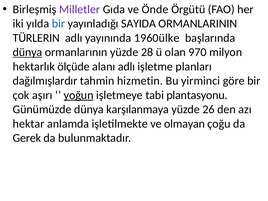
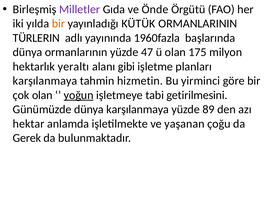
bir colour: blue -> orange (58, 24)
SAYIDA: SAYIDA -> KÜTÜK (138, 24)
1960ülke: 1960ülke -> 1960fazla (157, 38)
dünya underline: present -> none (28, 52)
28: 28 -> 47 (147, 52)
970: 970 -> 175 (198, 52)
ölçüde: ölçüde -> yeraltı (73, 67)
alanı adlı: adlı -> gibi (126, 67)
dağılmışlardır: dağılmışlardır -> karşılanmaya (45, 81)
çok aşırı: aşırı -> olan (42, 95)
plantasyonu: plantasyonu -> getirilmesini (197, 95)
26: 26 -> 89 (208, 109)
olmayan: olmayan -> yaşanan (184, 124)
